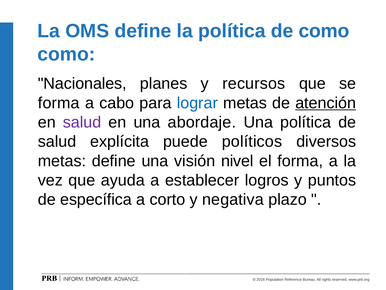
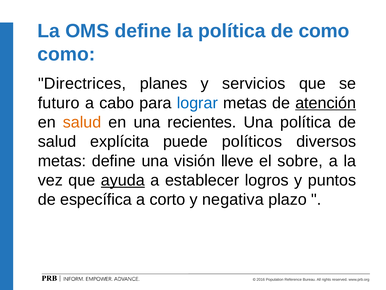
Nacionales: Nacionales -> Directrices (82, 83)
recursos: recursos -> servicios (254, 83)
forma: forma -> futuro (59, 103)
salud colour: purple -> orange (82, 122)
abordaje: abordaje -> recientes (202, 122)
nivel: nivel -> lleve (237, 161)
el forma: forma -> sobre (300, 161)
ayuda underline: none -> present (123, 180)
